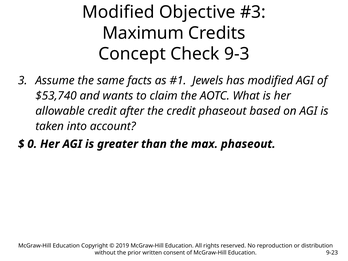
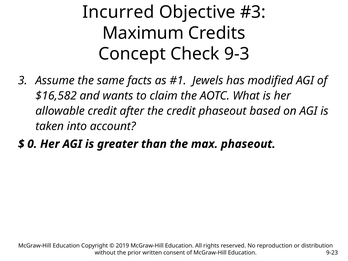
Modified: Modified -> Incurred (118, 12)
$53,740: $53,740 -> $16,582 (56, 96)
